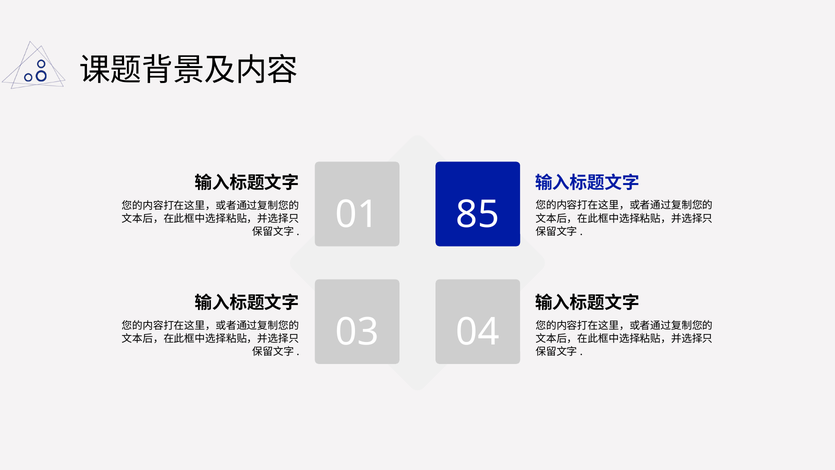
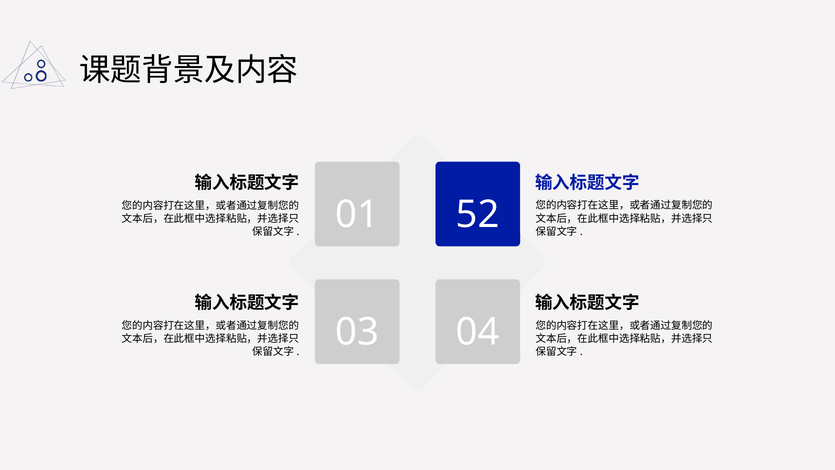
85: 85 -> 52 (478, 214)
